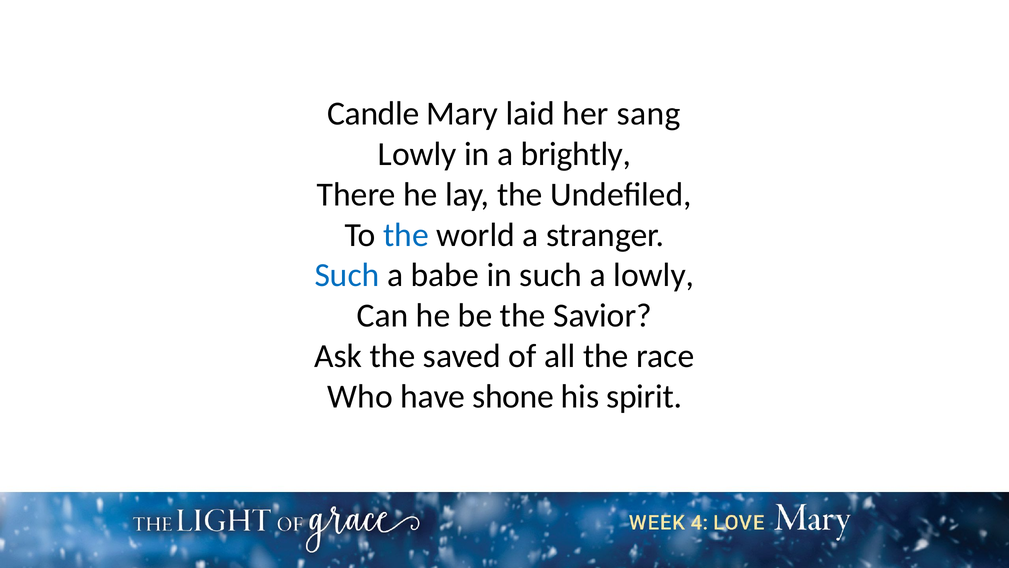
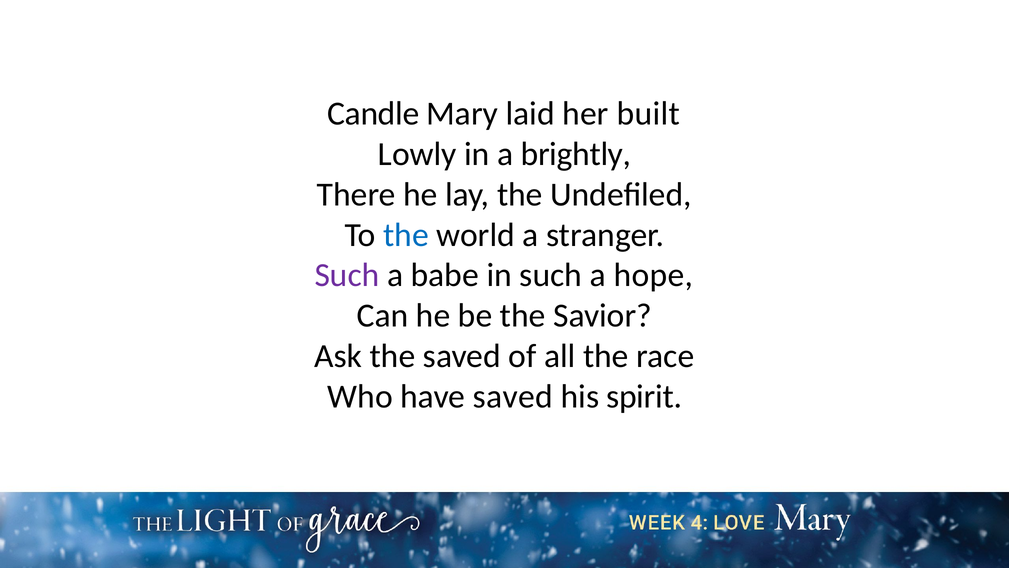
sang: sang -> built (648, 114)
Such colour: blue -> purple (347, 275)
a lowly: lowly -> hope (654, 275)
have shone: shone -> saved (513, 396)
